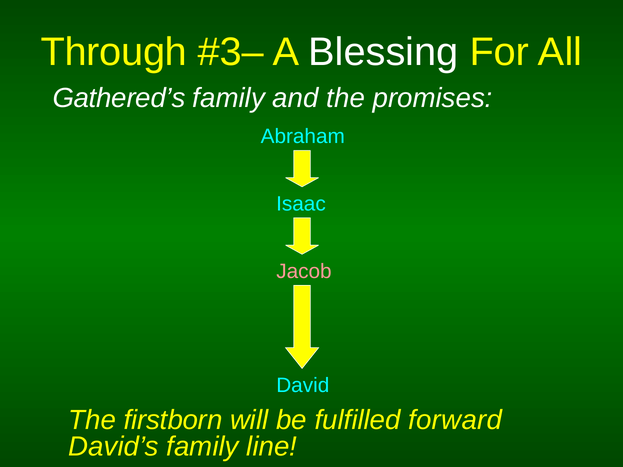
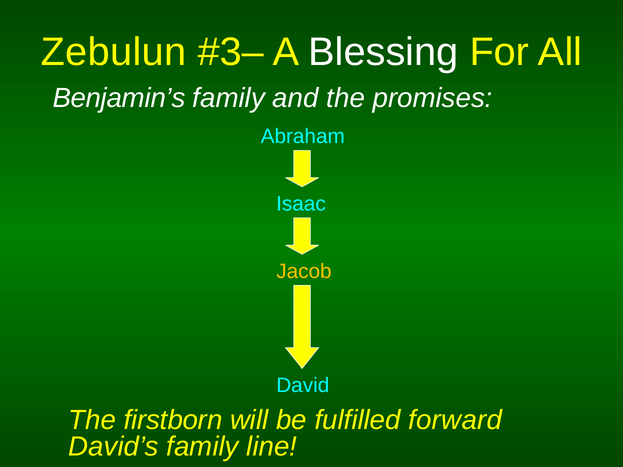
Through: Through -> Zebulun (114, 52)
Gathered’s: Gathered’s -> Benjamin’s (119, 98)
Jacob colour: pink -> yellow (304, 271)
